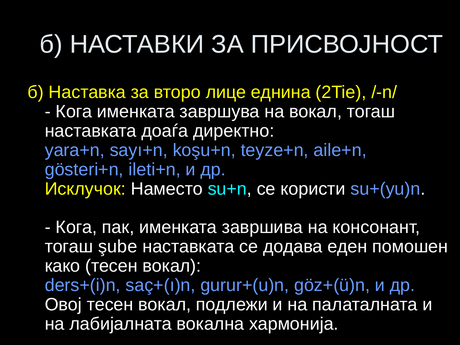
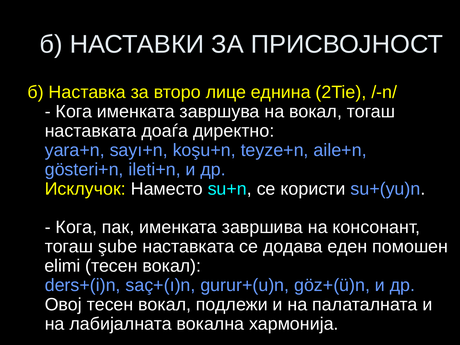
како: како -> elimi (63, 266)
